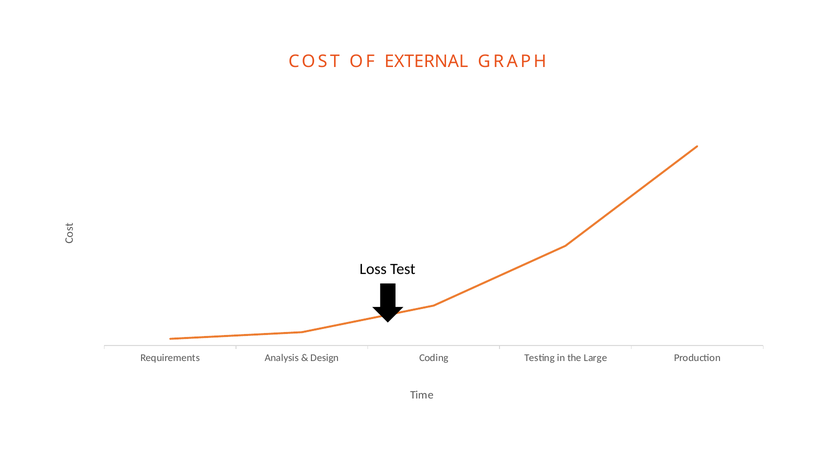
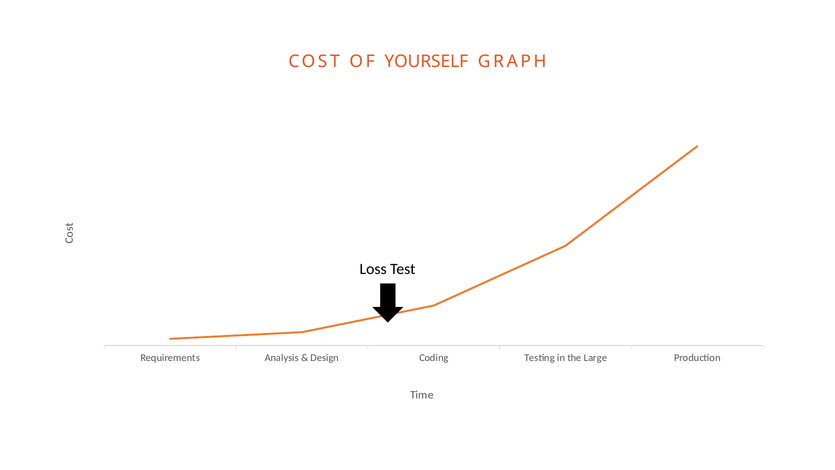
EXTERNAL: EXTERNAL -> YOURSELF (426, 62)
